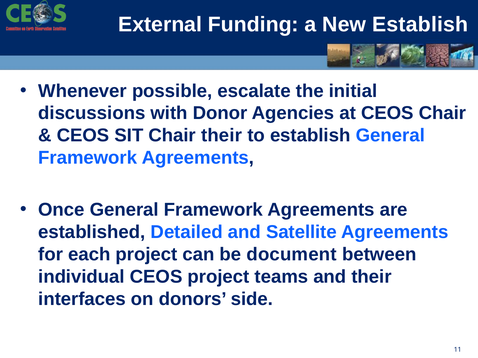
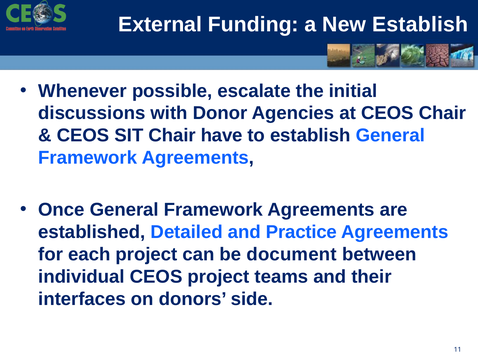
Chair their: their -> have (222, 136)
Satellite: Satellite -> Practice (301, 232)
